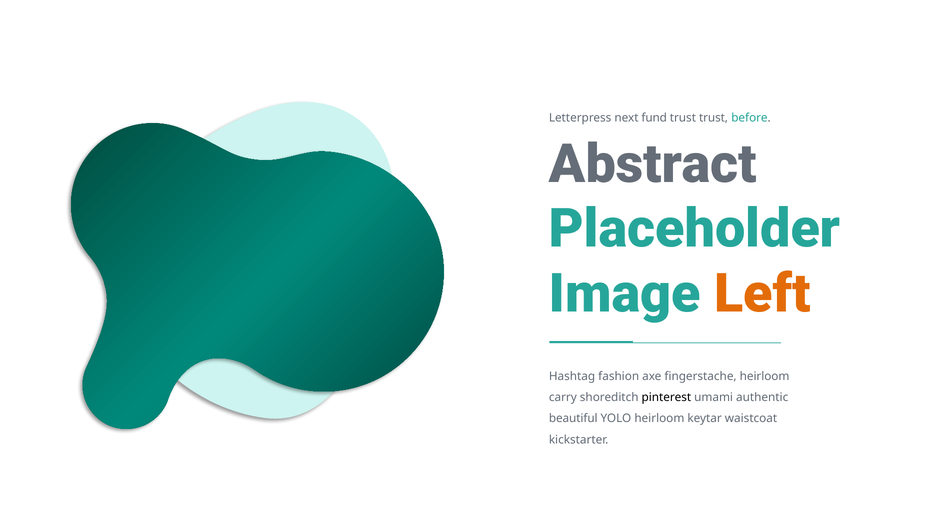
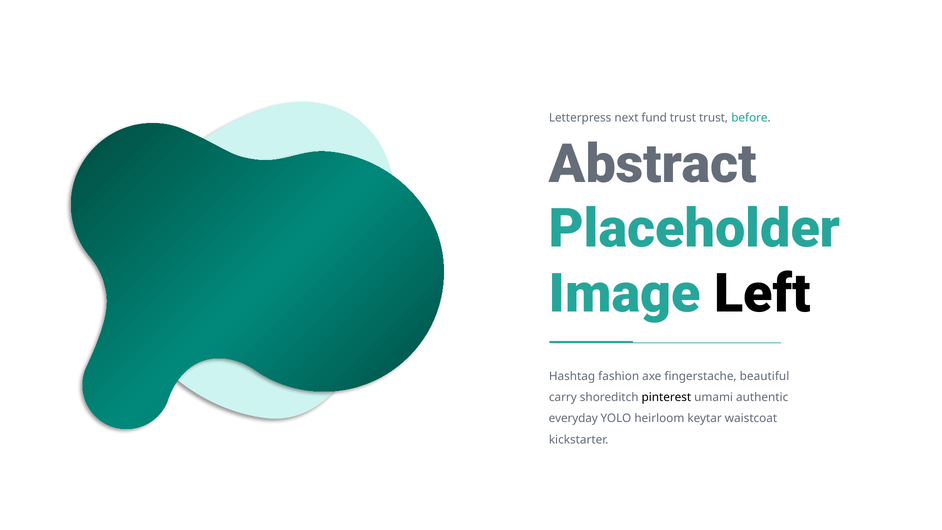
Left colour: orange -> black (762, 294)
fingerstache heirloom: heirloom -> beautiful (765, 376)
beautiful: beautiful -> everyday (573, 419)
